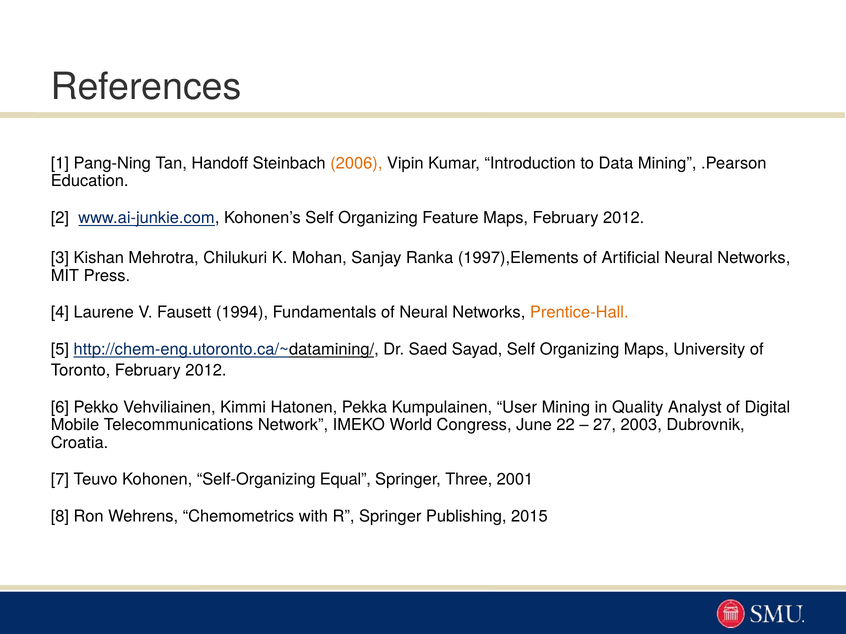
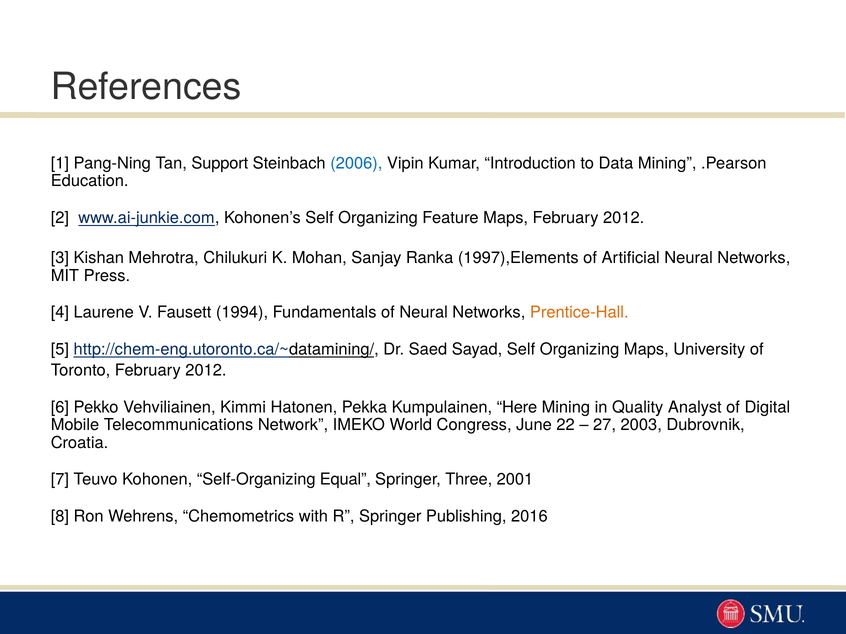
Handoff: Handoff -> Support (220, 163)
2006 colour: orange -> blue (356, 163)
User: User -> Here (517, 407)
2015: 2015 -> 2016 (529, 517)
